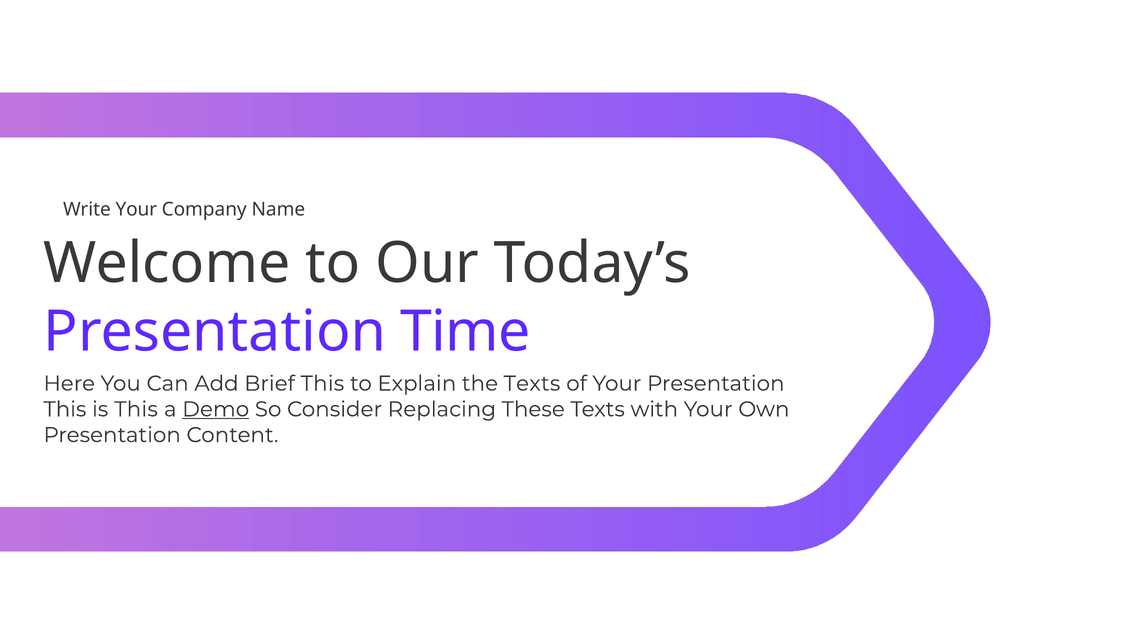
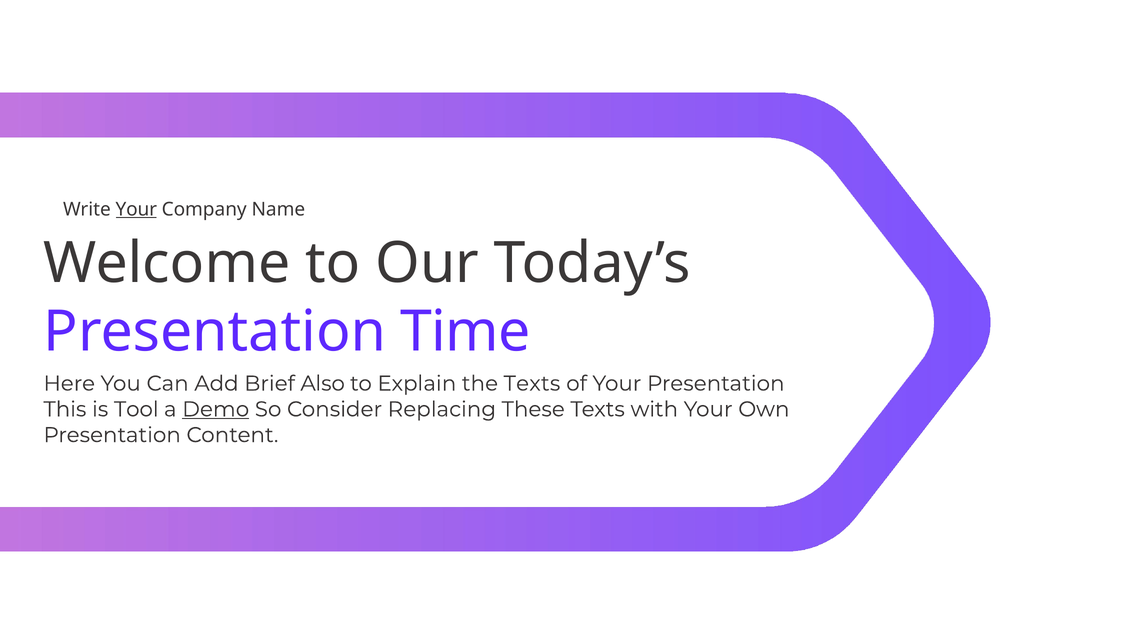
Your underline: none -> present (136, 209)
Brief This: This -> Also (323, 384)
is This: This -> Tool (136, 409)
